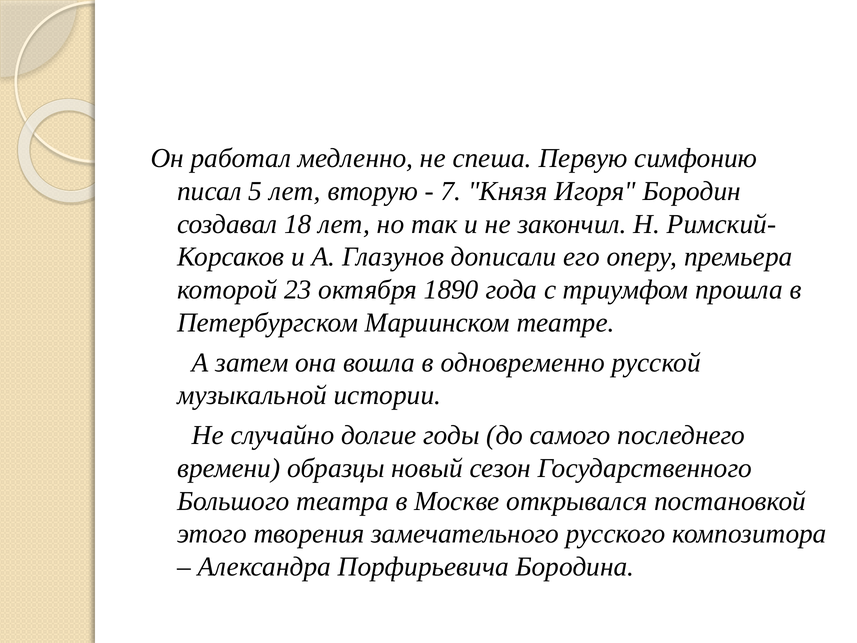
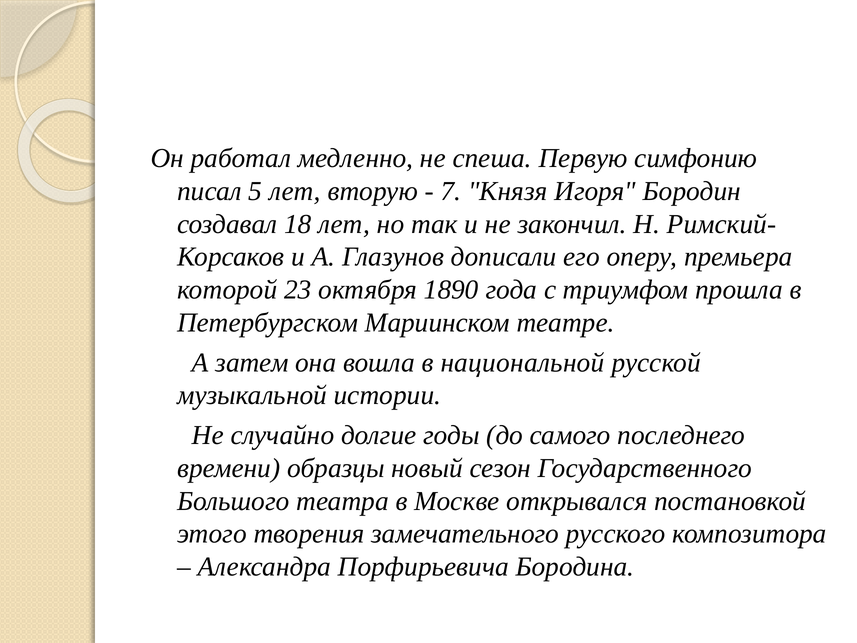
одновременно: одновременно -> национальной (523, 362)
